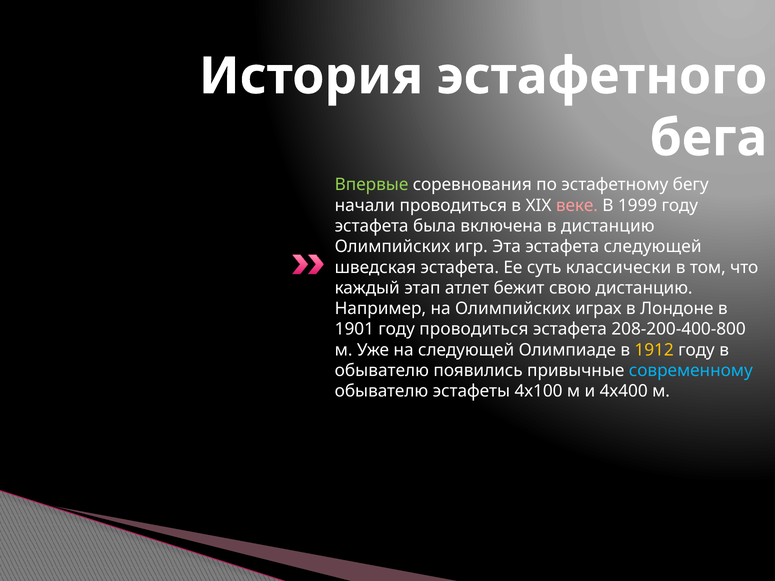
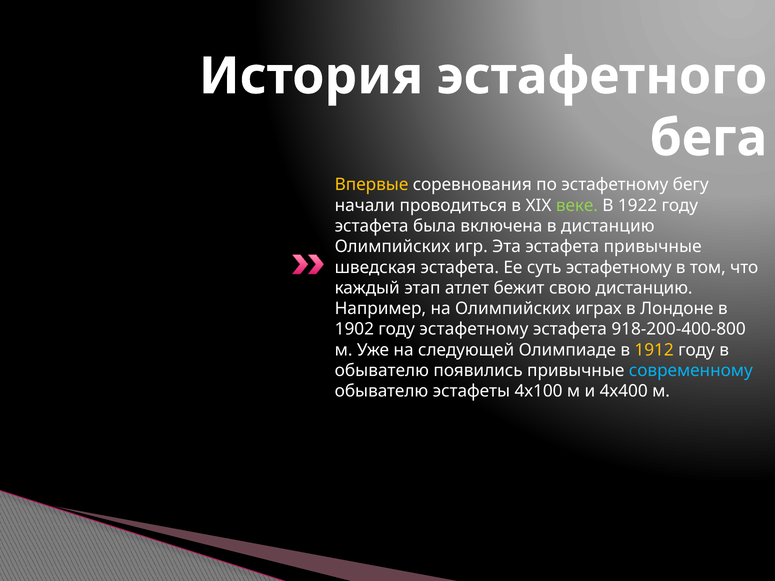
Впервые colour: light green -> yellow (372, 185)
веке colour: pink -> light green (577, 206)
1999: 1999 -> 1922 (638, 206)
эстафета следующей: следующей -> привычные (653, 247)
суть классически: классически -> эстафетному (619, 267)
1901: 1901 -> 1902 (354, 329)
году проводиться: проводиться -> эстафетному (474, 329)
208-200-400-800: 208-200-400-800 -> 918-200-400-800 (679, 329)
